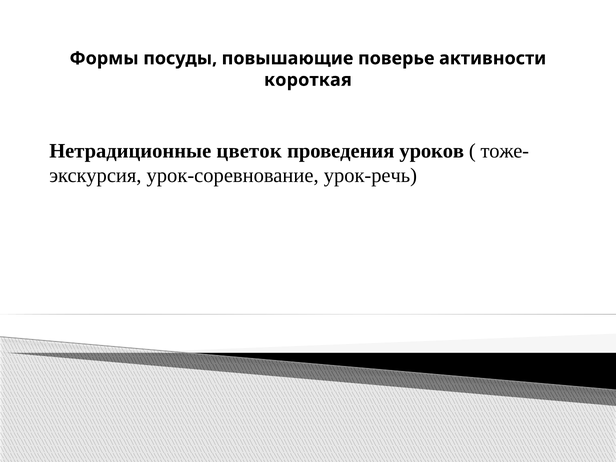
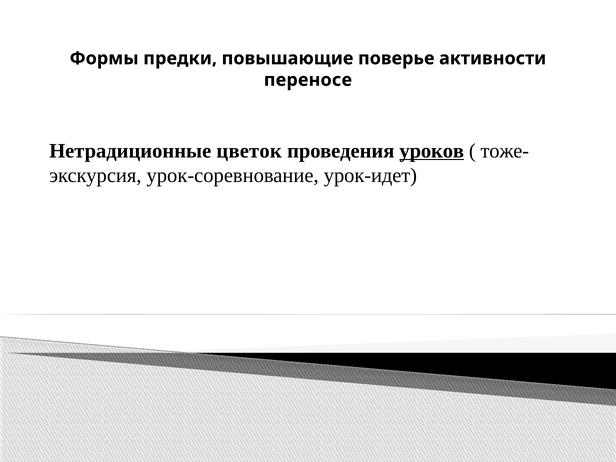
посуды: посуды -> предки (180, 58)
короткая: короткая -> переносе (308, 80)
уроков underline: none -> present (432, 151)
урок-речь: урок-речь -> урок-идет (370, 175)
